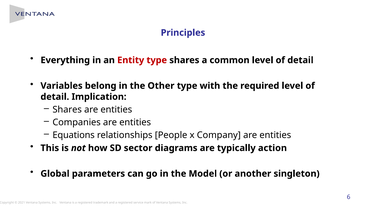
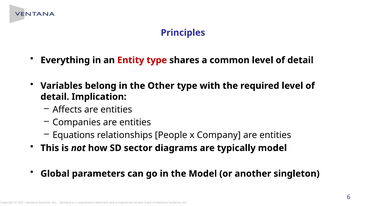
Shares: Shares -> Affects (67, 110)
typically action: action -> model (272, 148)
